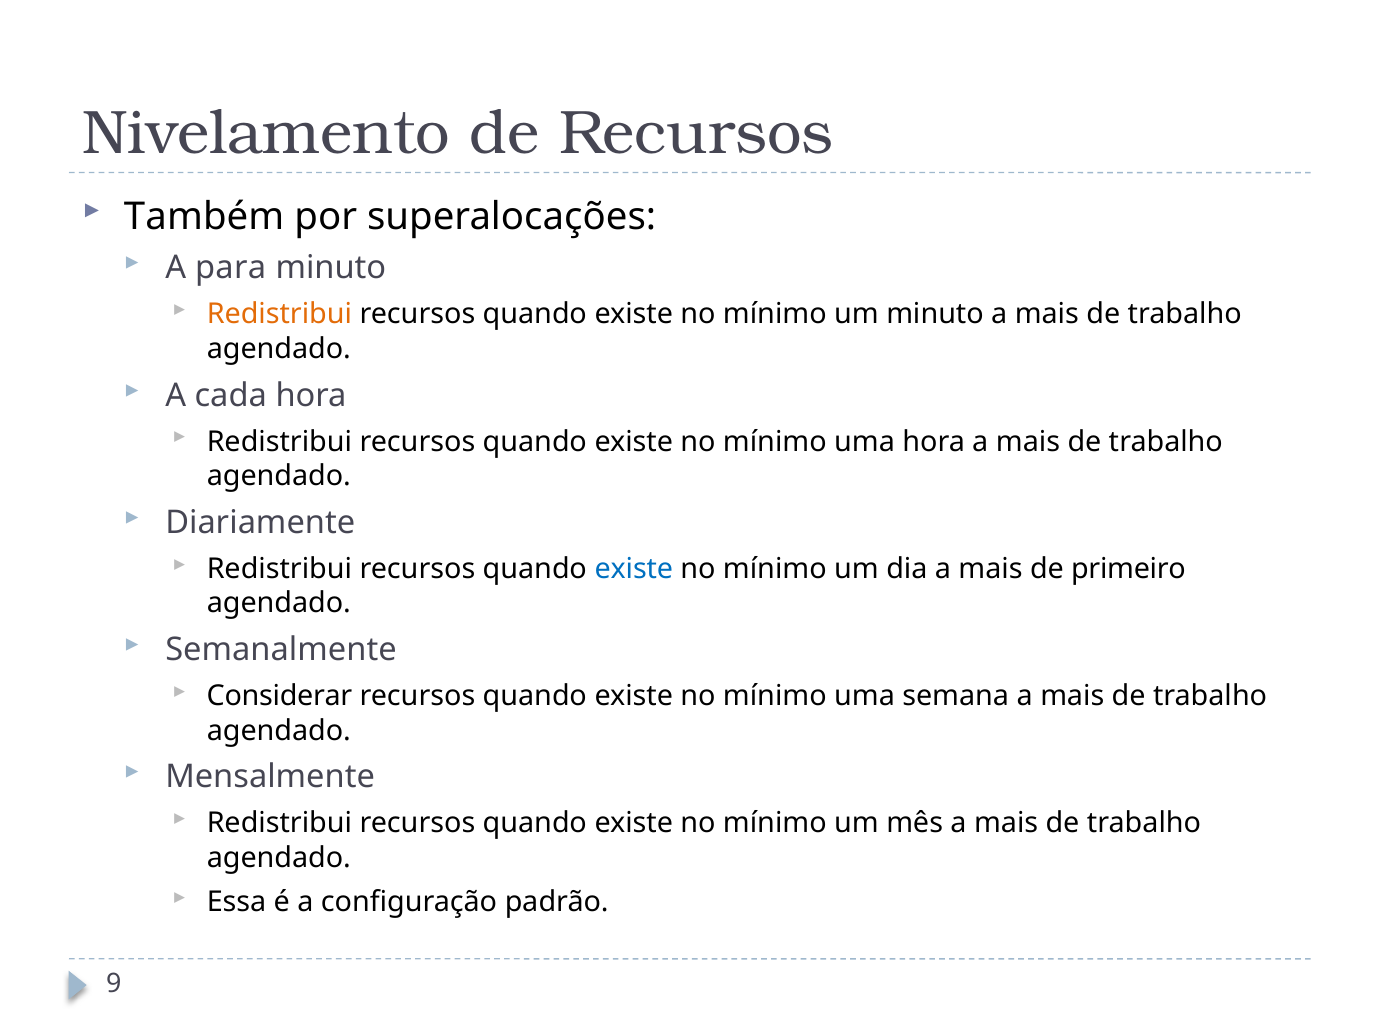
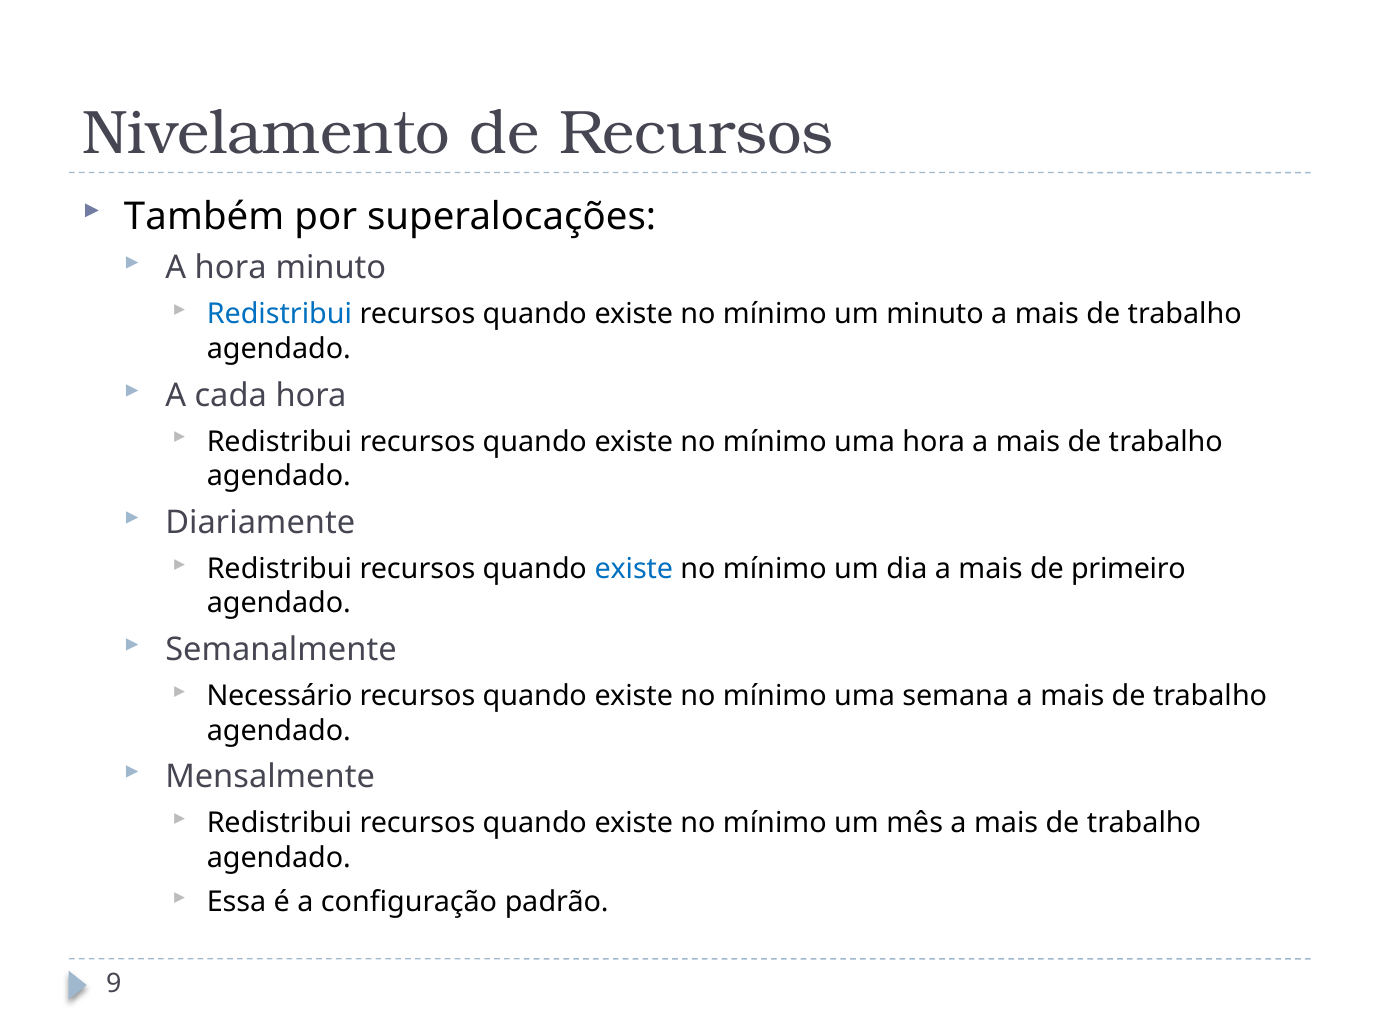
A para: para -> hora (231, 268)
Redistribui colour: orange -> blue (279, 314)
Considerar: Considerar -> Necessário (280, 696)
